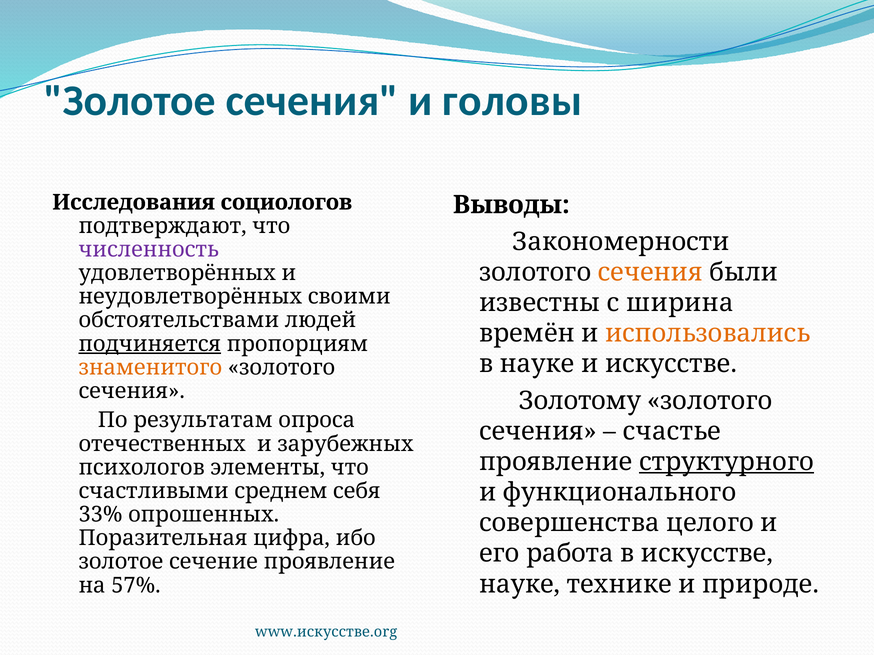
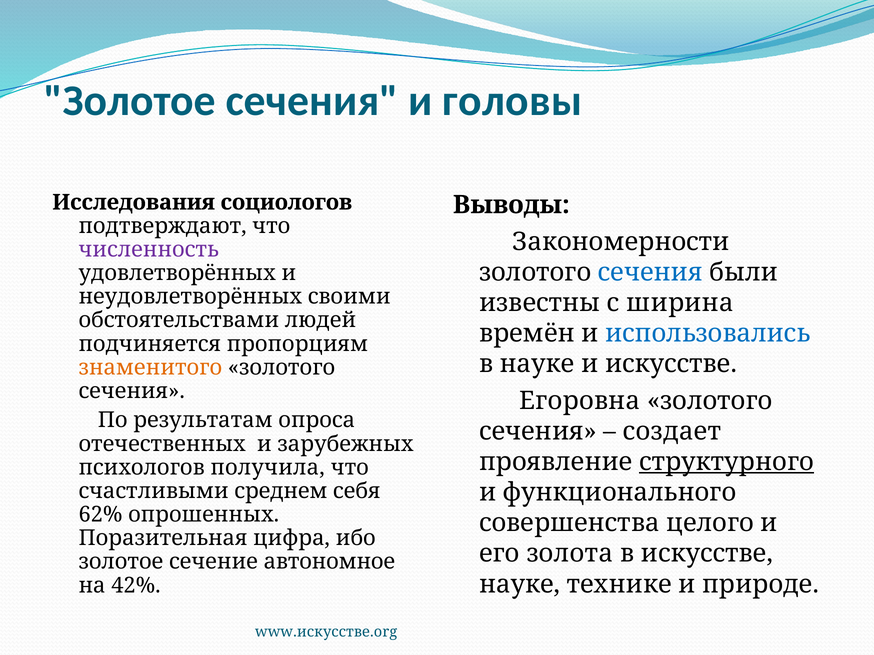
сечения colour: orange -> blue (650, 272)
использовались colour: orange -> blue (708, 334)
подчиняется underline: present -> none (150, 344)
Золотому: Золотому -> Егоровна (580, 401)
счастье: счастье -> создает (672, 432)
элементы: элементы -> получила (268, 468)
33%: 33% -> 62% (100, 515)
работа: работа -> золота (570, 554)
сечение проявление: проявление -> автономное (329, 562)
57%: 57% -> 42% (136, 586)
